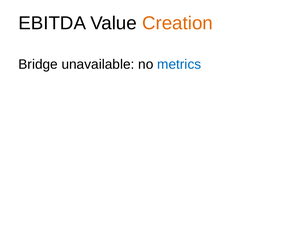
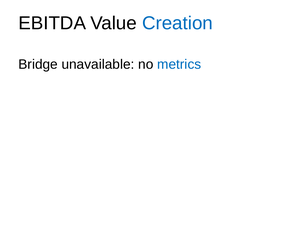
Creation colour: orange -> blue (177, 23)
